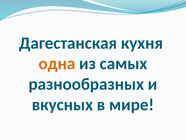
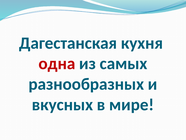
одна colour: orange -> red (57, 63)
